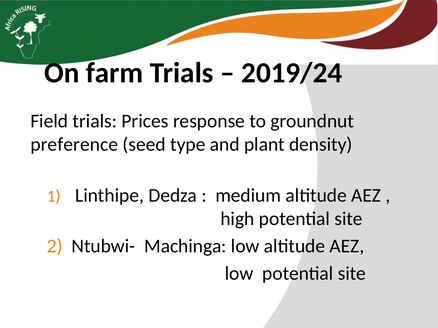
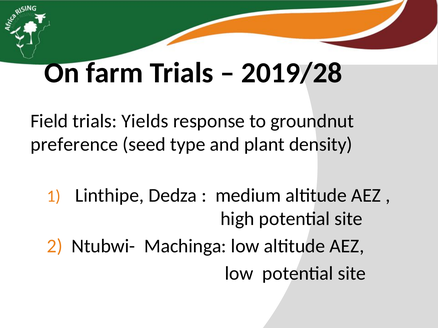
2019/24: 2019/24 -> 2019/28 (292, 73)
Prices: Prices -> Yields (145, 121)
